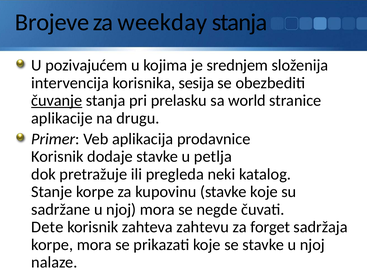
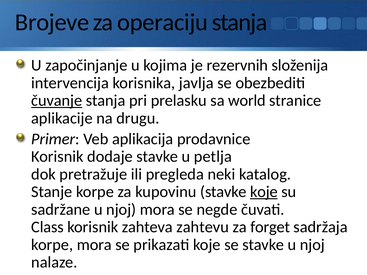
weekday: weekday -> operaciju (163, 22)
pozivajućem: pozivajućem -> započinjanje (86, 65)
srednjem: srednjem -> rezervnih (237, 65)
sesija: sesija -> javlja (196, 83)
koje underline: none -> present (264, 192)
Dete: Dete -> Class (47, 227)
